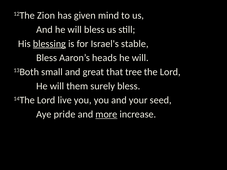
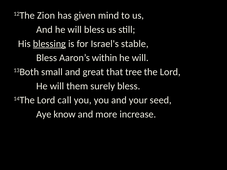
heads: heads -> within (105, 58)
live: live -> call (65, 100)
pride: pride -> know (65, 114)
more underline: present -> none (106, 114)
